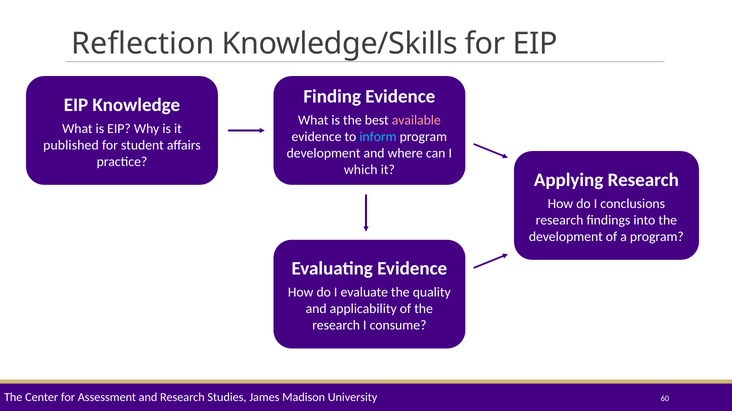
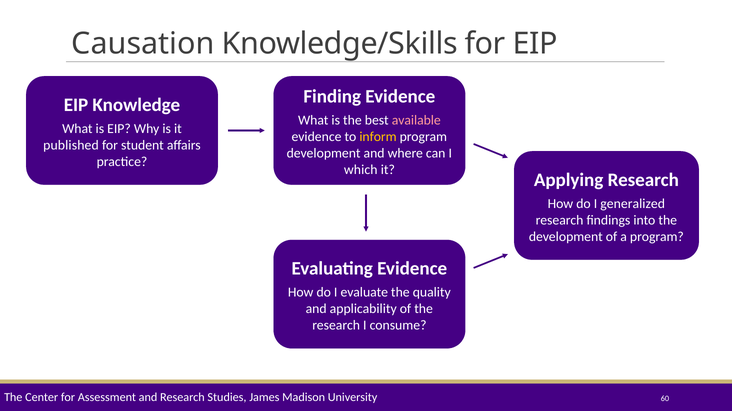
Reflection: Reflection -> Causation (143, 44)
inform colour: light blue -> yellow (378, 137)
conclusions: conclusions -> generalized (633, 204)
